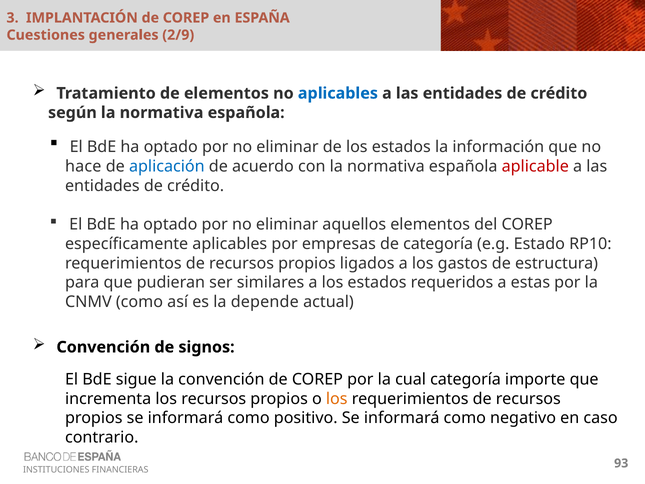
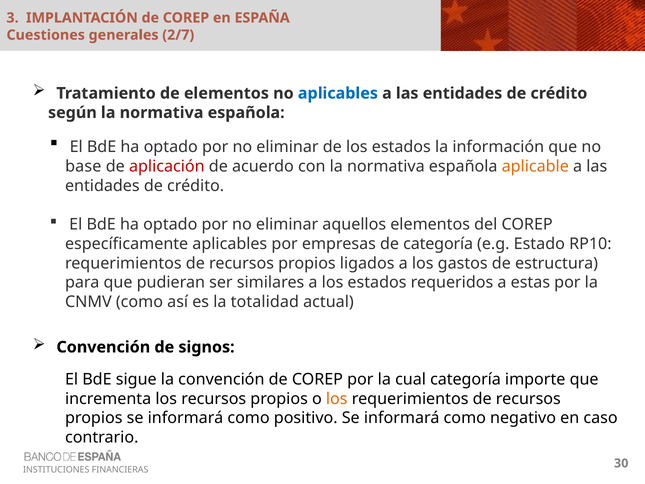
2/9: 2/9 -> 2/7 (178, 35)
hace: hace -> base (83, 166)
aplicación colour: blue -> red (167, 166)
aplicable colour: red -> orange (535, 166)
depende: depende -> totalidad (265, 302)
93: 93 -> 30 (621, 463)
